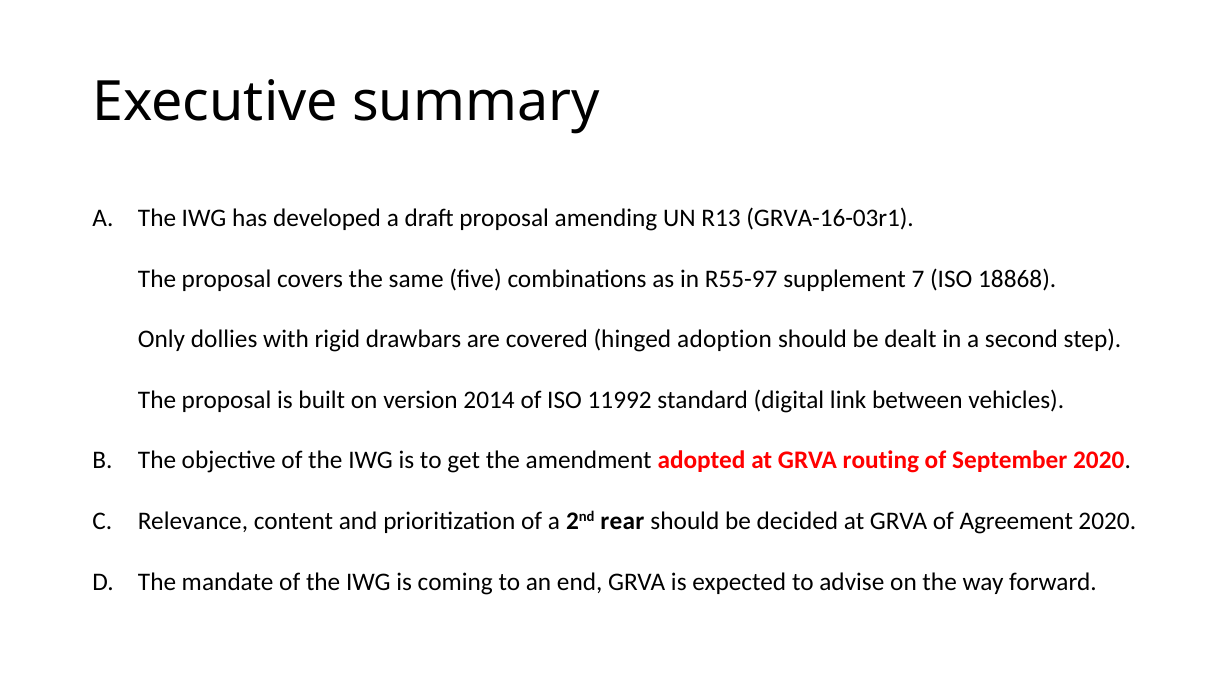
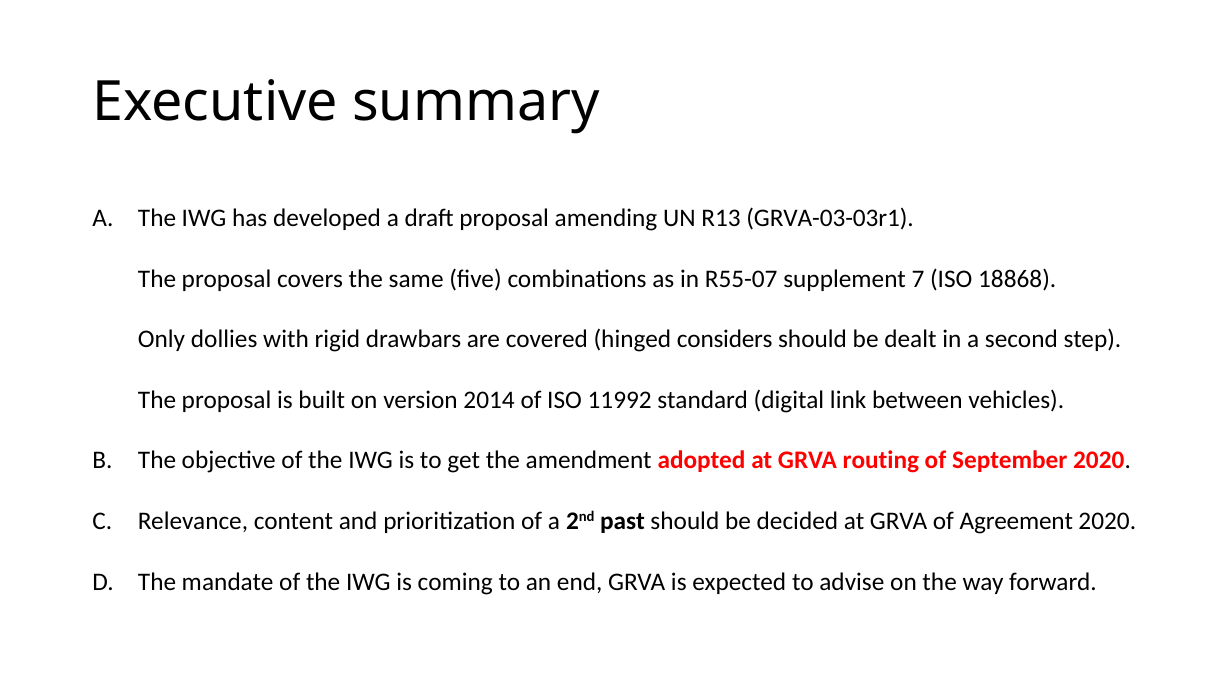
GRVA-16-03r1: GRVA-16-03r1 -> GRVA-03-03r1 (830, 218)
R55-97: R55-97 -> R55-07 (741, 279)
adoption: adoption -> considers (725, 340)
rear: rear -> past (622, 521)
